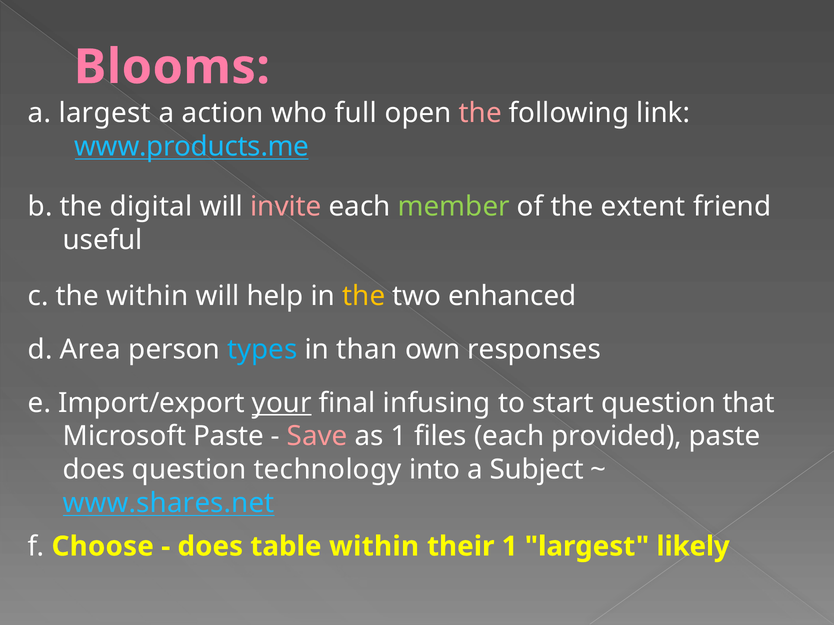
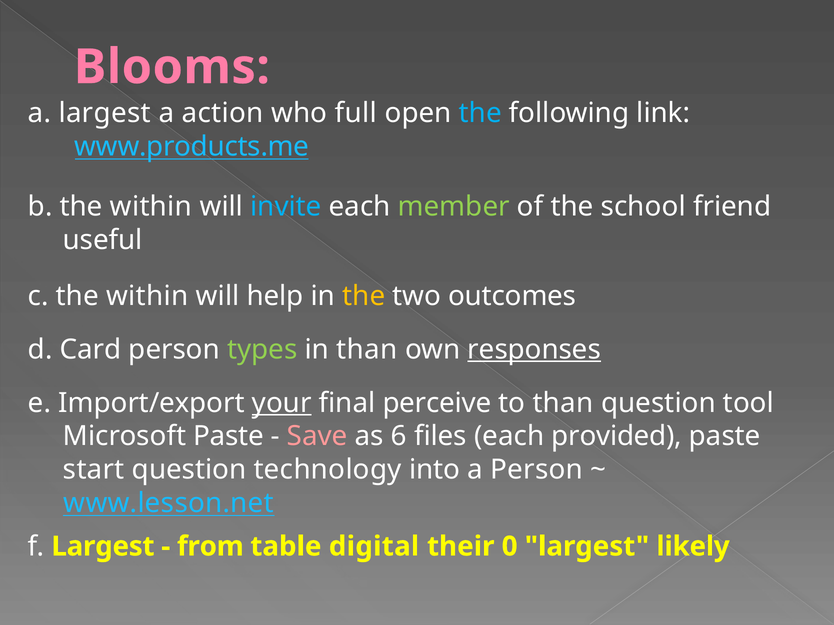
the colour: pink -> light blue (480, 113)
b the digital: digital -> within (151, 207)
invite colour: pink -> light blue (286, 207)
extent: extent -> school (643, 207)
enhanced: enhanced -> outcomes (512, 296)
Area: Area -> Card (90, 350)
types colour: light blue -> light green (262, 350)
responses underline: none -> present (534, 350)
infusing: infusing -> perceive (437, 403)
to start: start -> than (563, 403)
that: that -> tool (748, 403)
as 1: 1 -> 6 (399, 437)
does: does -> start (94, 470)
a Subject: Subject -> Person (537, 470)
www.shares.net: www.shares.net -> www.lesson.net (169, 503)
f Choose: Choose -> Largest (103, 547)
does: does -> from (210, 547)
table within: within -> digital (374, 547)
their 1: 1 -> 0 (510, 547)
